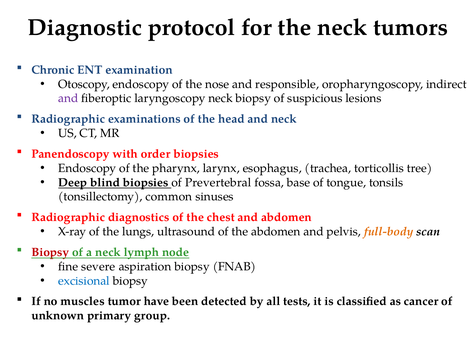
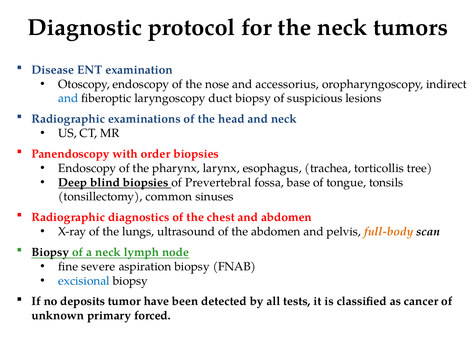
Chronic: Chronic -> Disease (53, 70)
responsible: responsible -> accessorius (287, 84)
and colour: purple -> blue (68, 98)
laryngoscopy neck: neck -> duct (220, 98)
Biopsy colour: red -> black (50, 252)
muscles: muscles -> deposits (83, 301)
group: group -> forced (152, 316)
